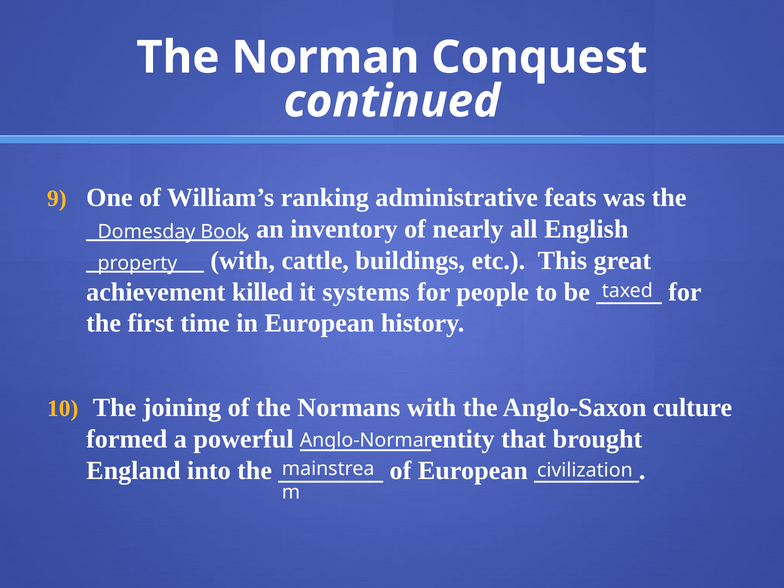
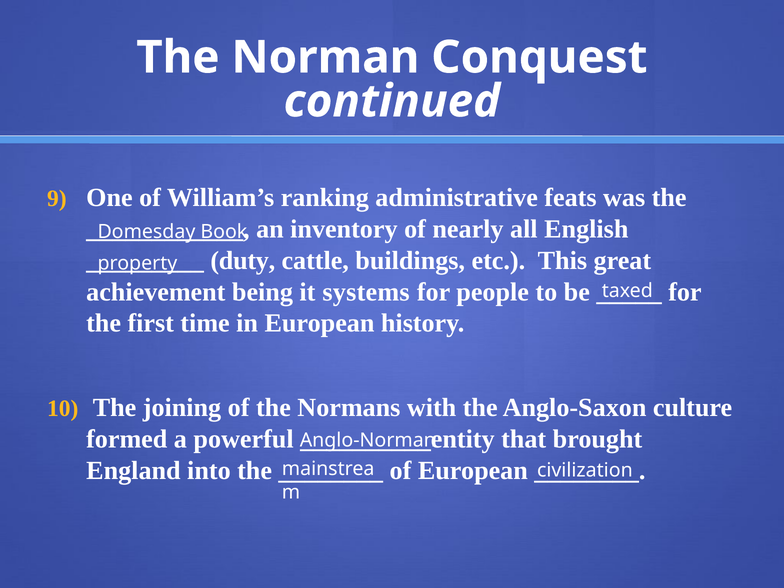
with: with -> duty (243, 261)
killed: killed -> being (262, 292)
